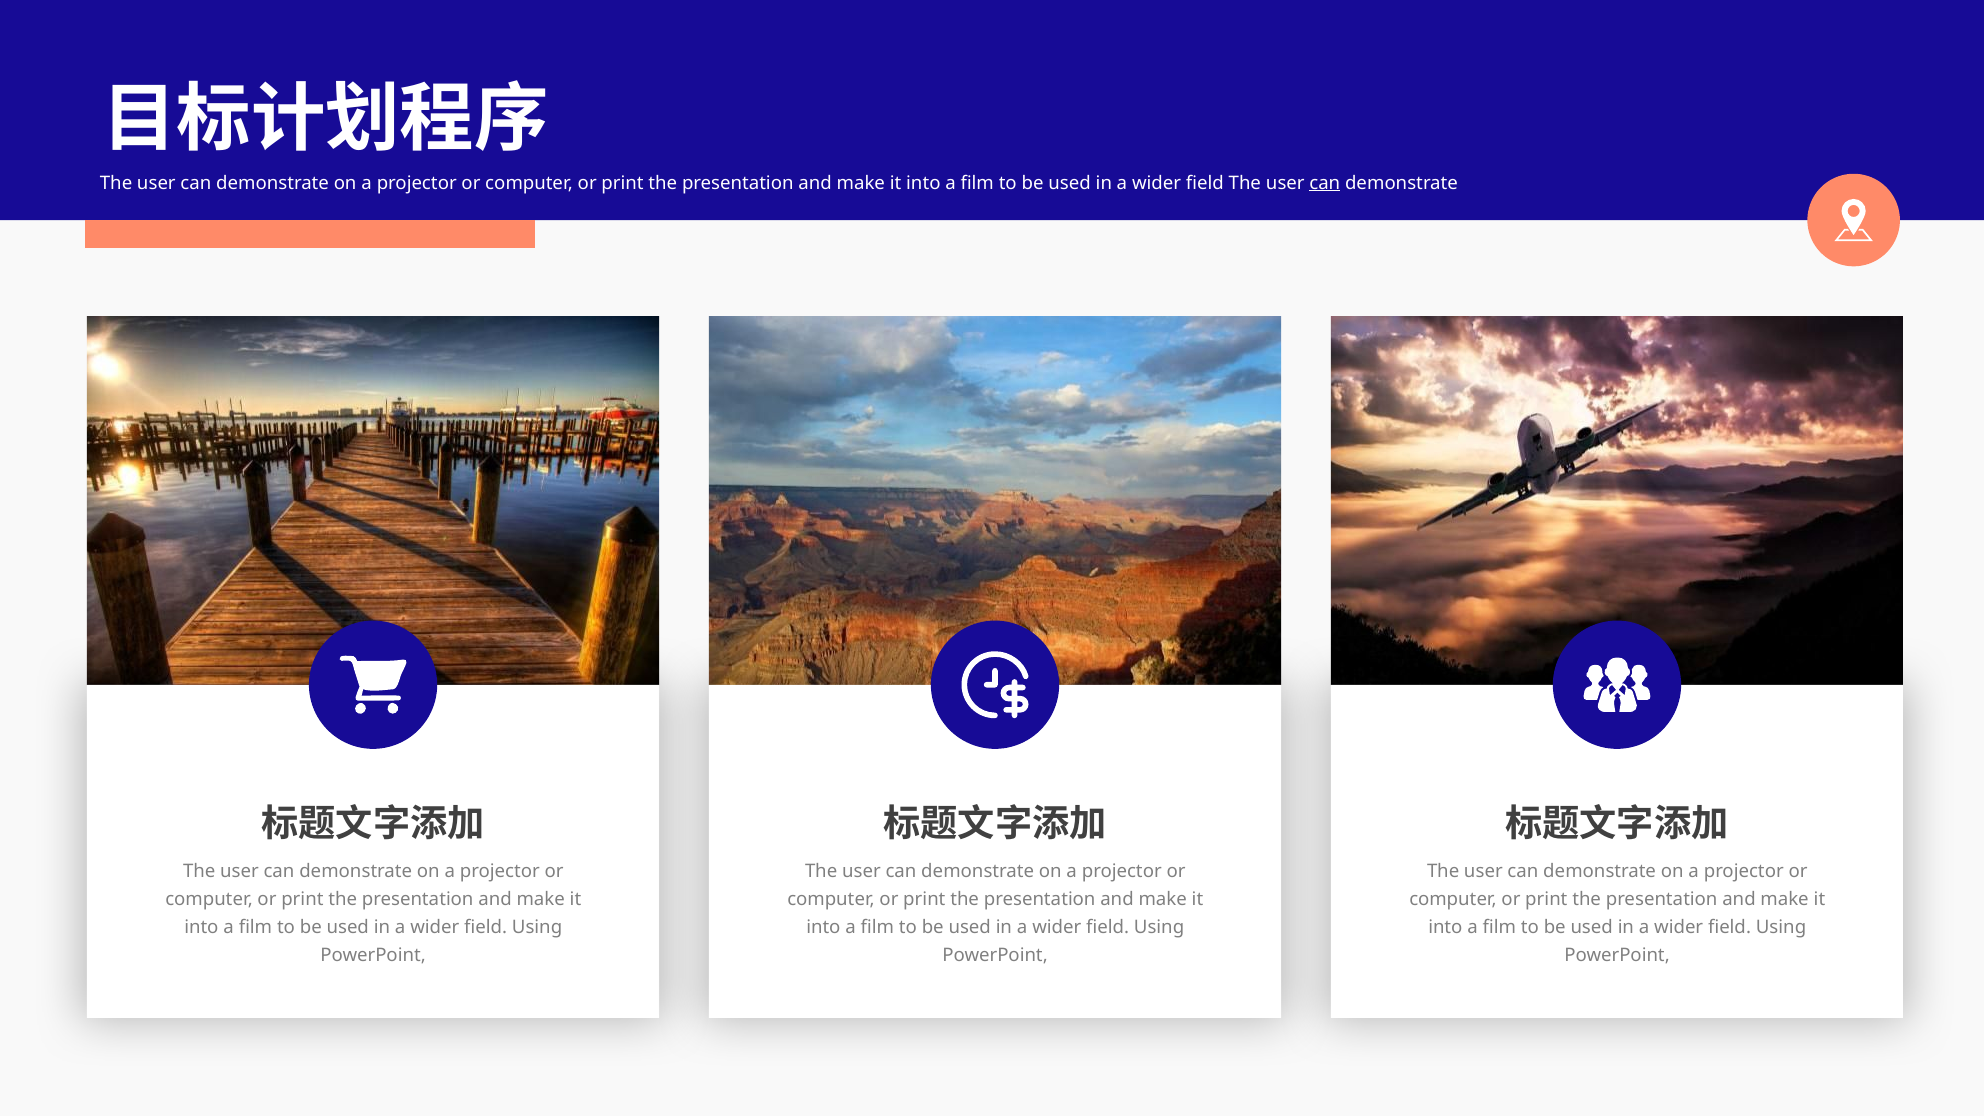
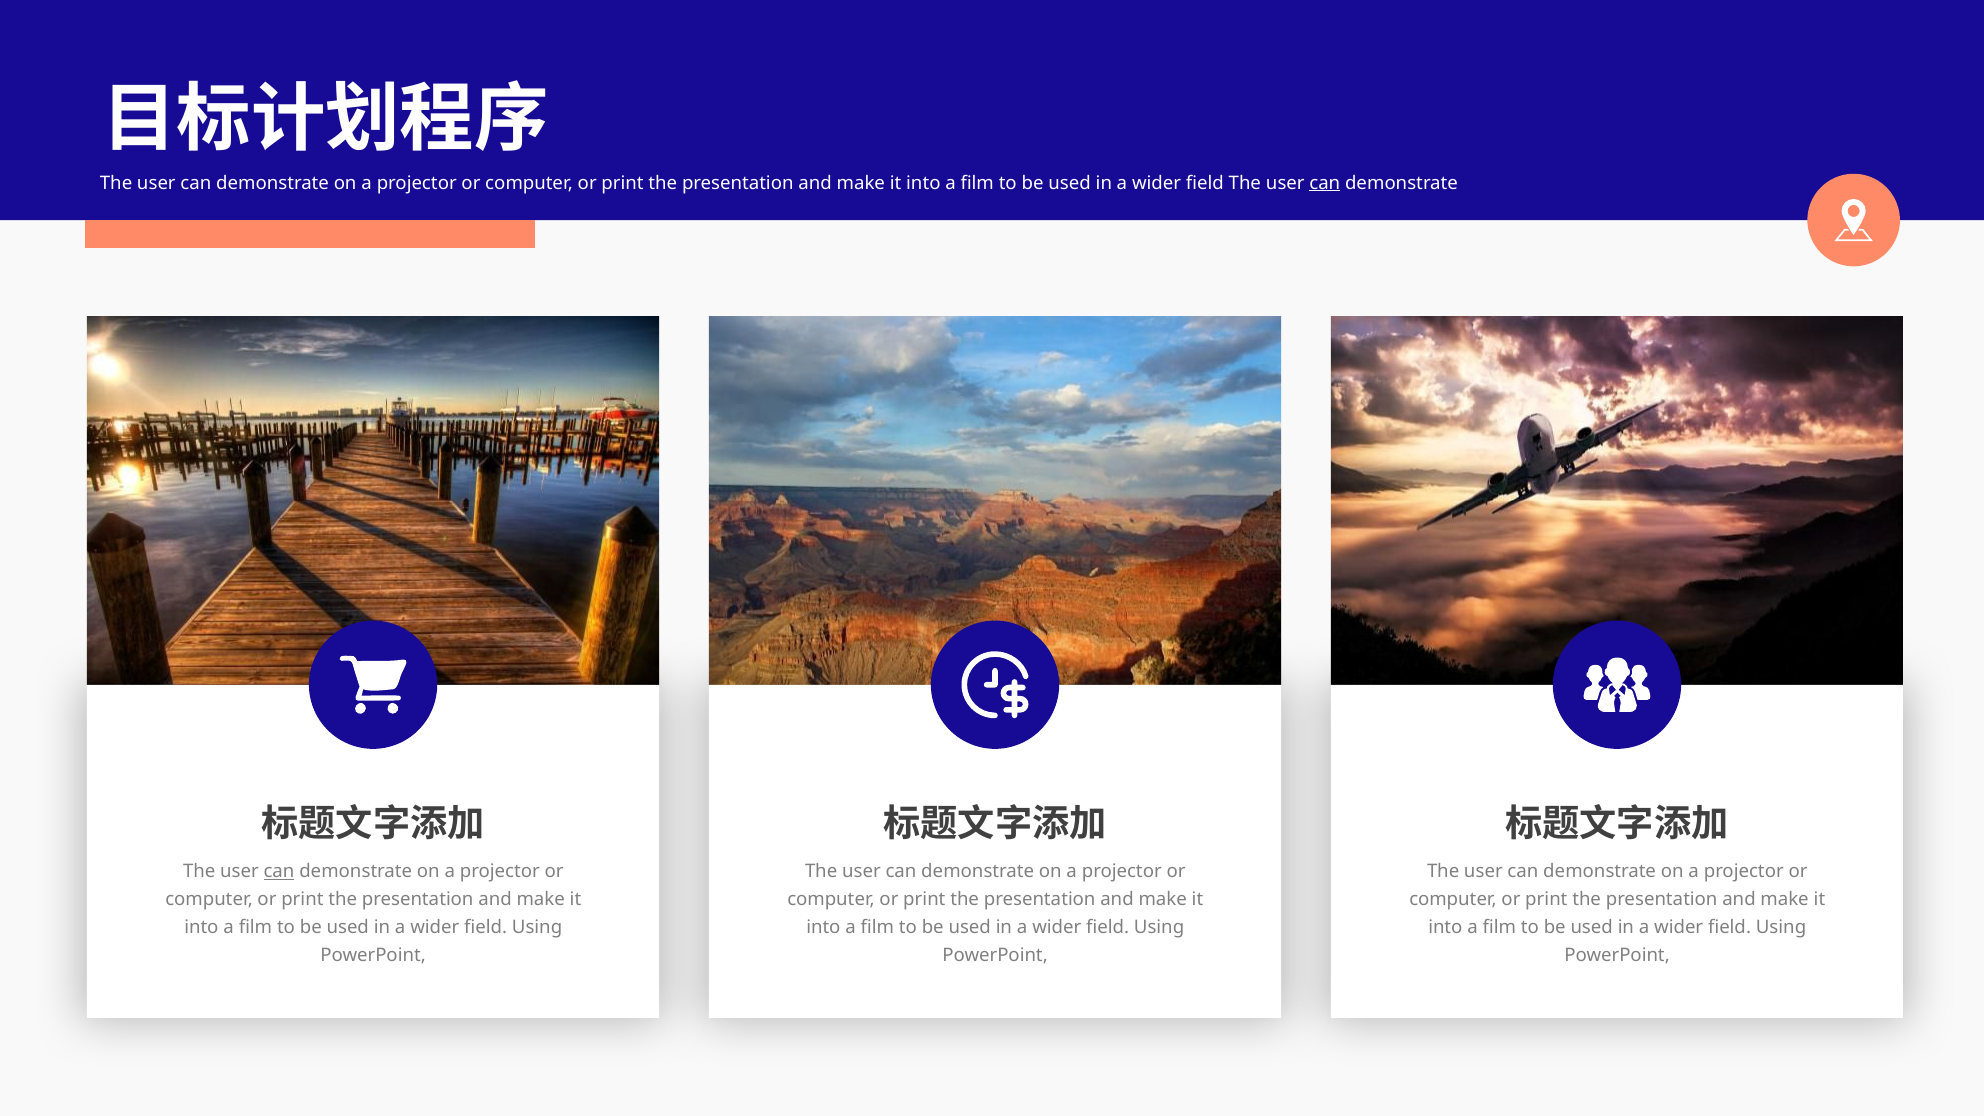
can underline: none -> present (279, 871)
